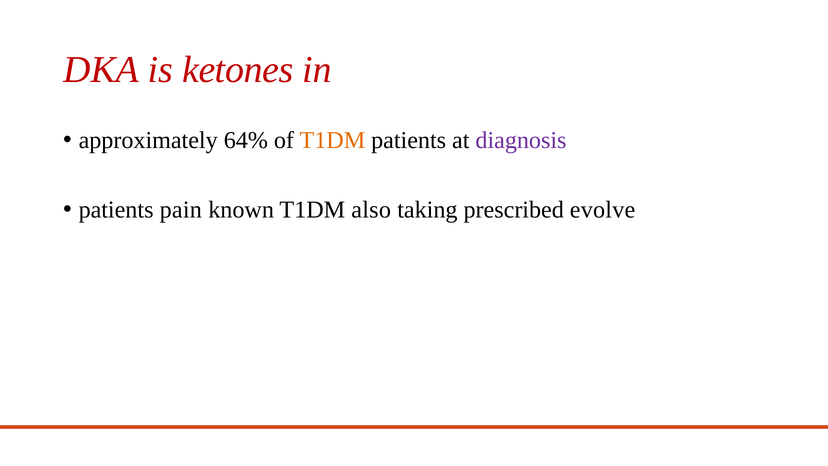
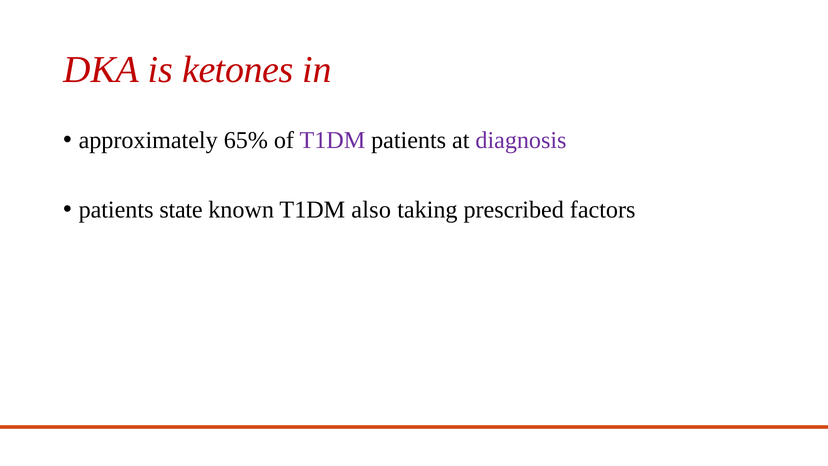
64%: 64% -> 65% (246, 140)
T1DM colour: orange -> purple (332, 140)
pain: pain -> state (181, 209)
evolve: evolve -> factors (603, 209)
